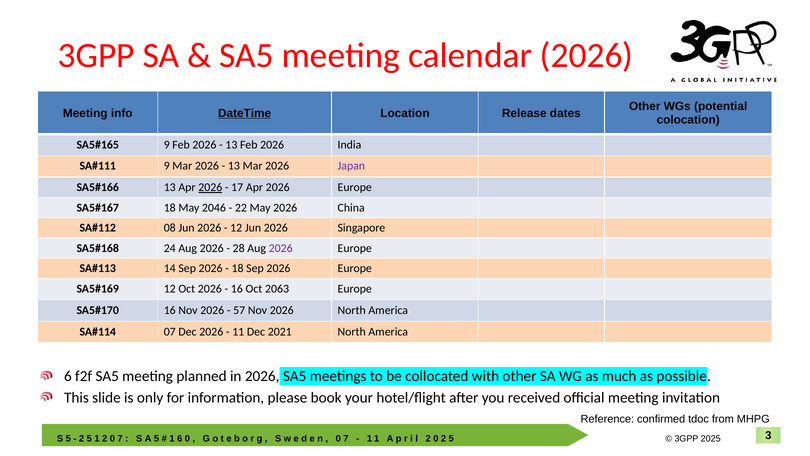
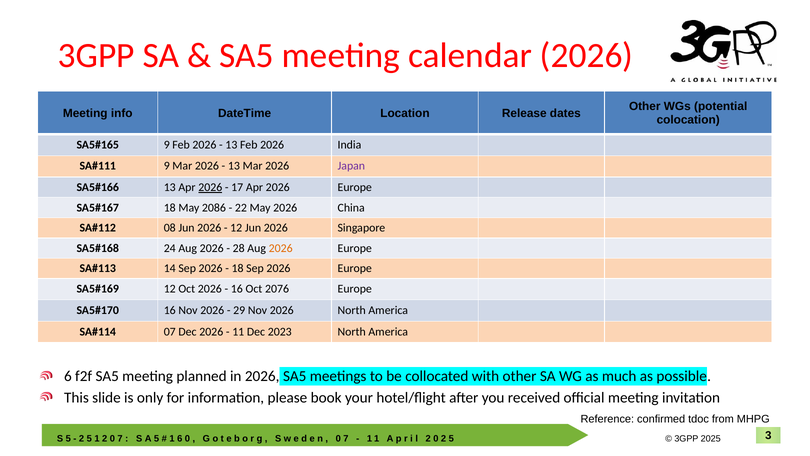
DateTime underline: present -> none (245, 113)
2046: 2046 -> 2086 (214, 208)
2026 colour: purple -> orange (281, 248)
2063: 2063 -> 2076 (277, 289)
57: 57 -> 29 (239, 310)
2021: 2021 -> 2023 (280, 331)
